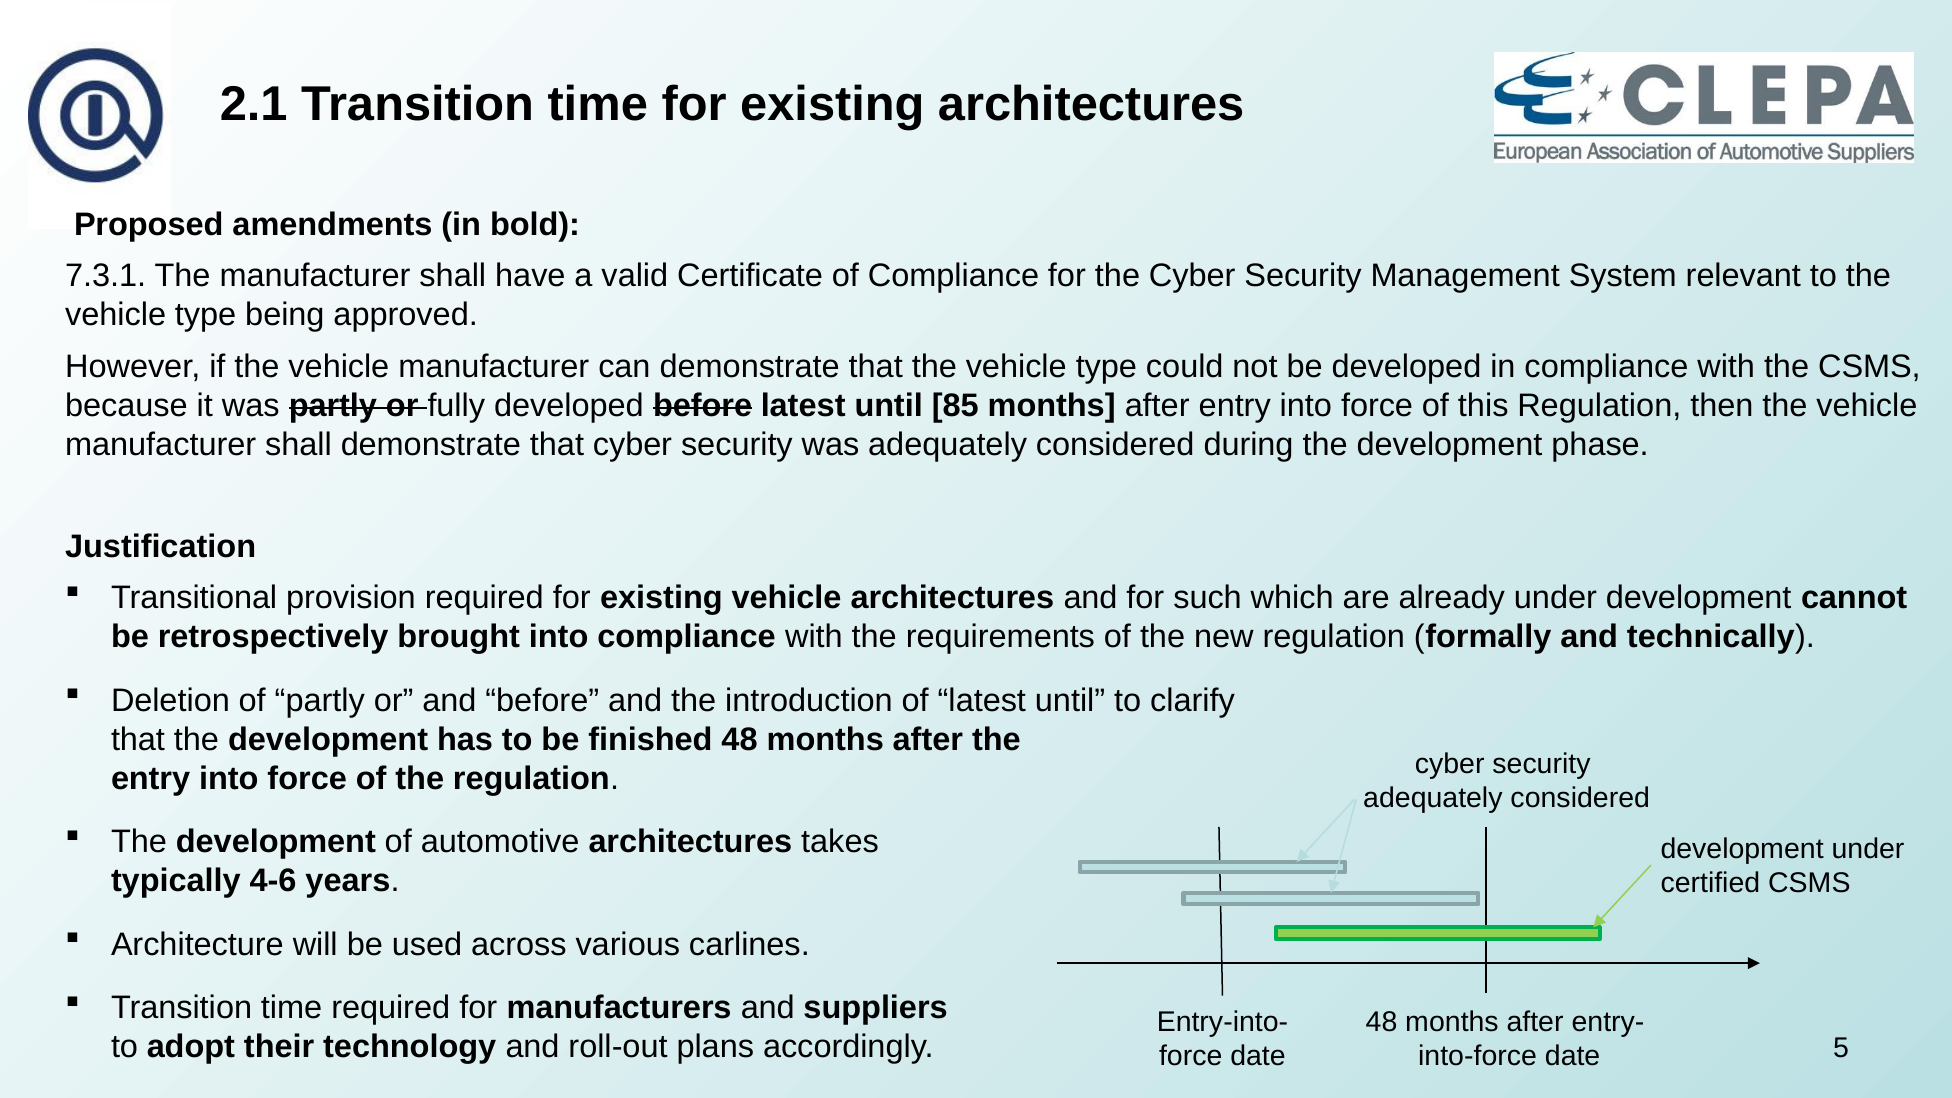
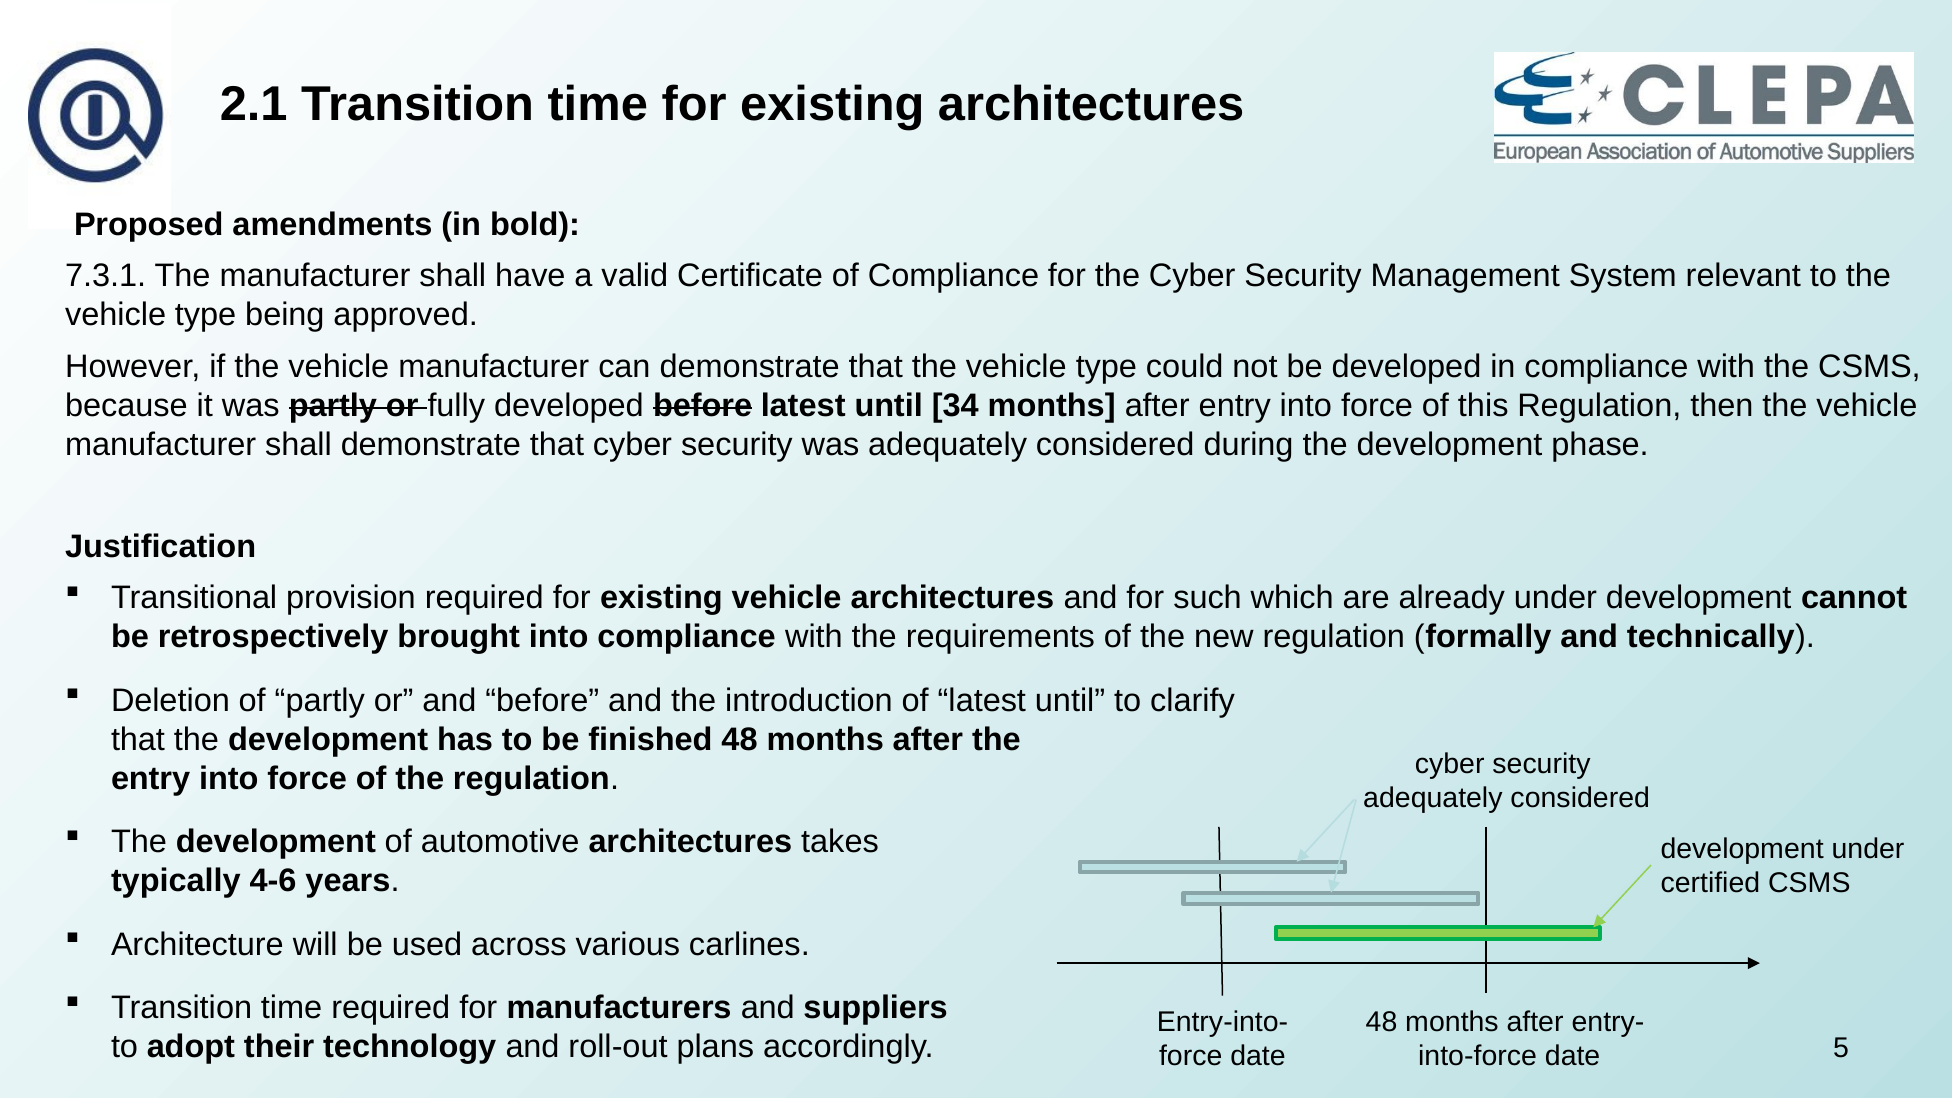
85: 85 -> 34 (955, 405)
